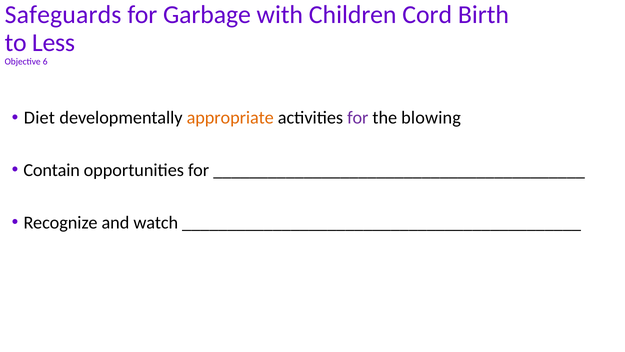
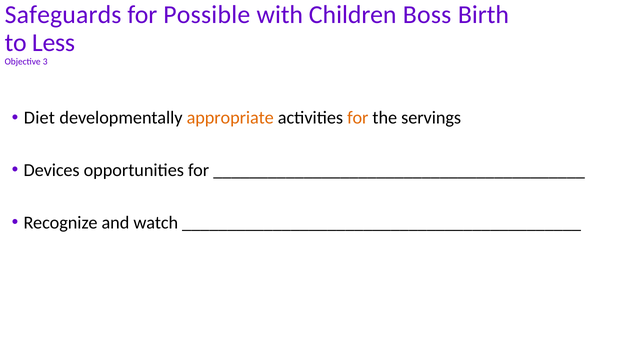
Garbage: Garbage -> Possible (207, 15)
Cord: Cord -> Boss (427, 15)
6: 6 -> 3 (45, 62)
for colour: purple -> orange (358, 118)
blowing: blowing -> servings (431, 118)
Contain: Contain -> Devices (52, 170)
